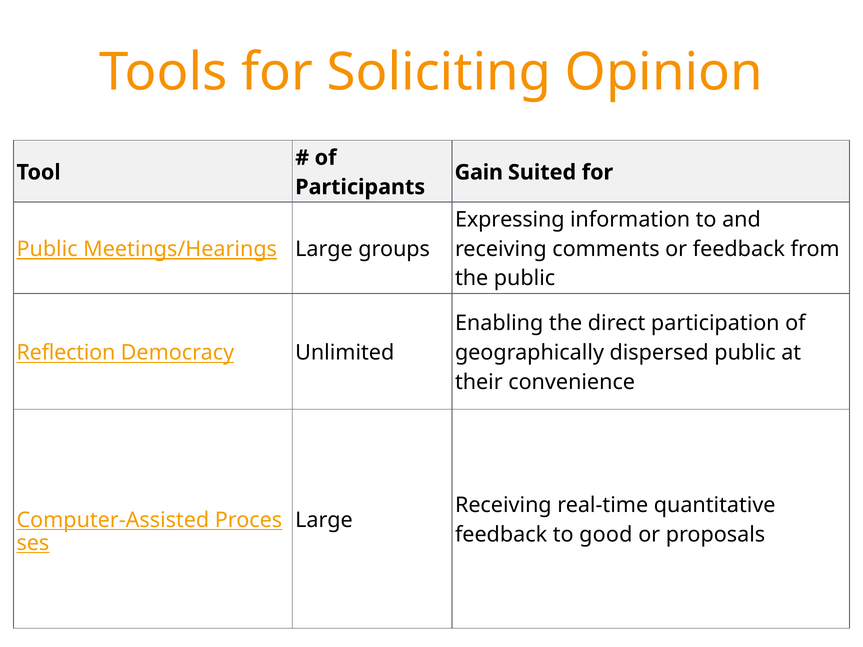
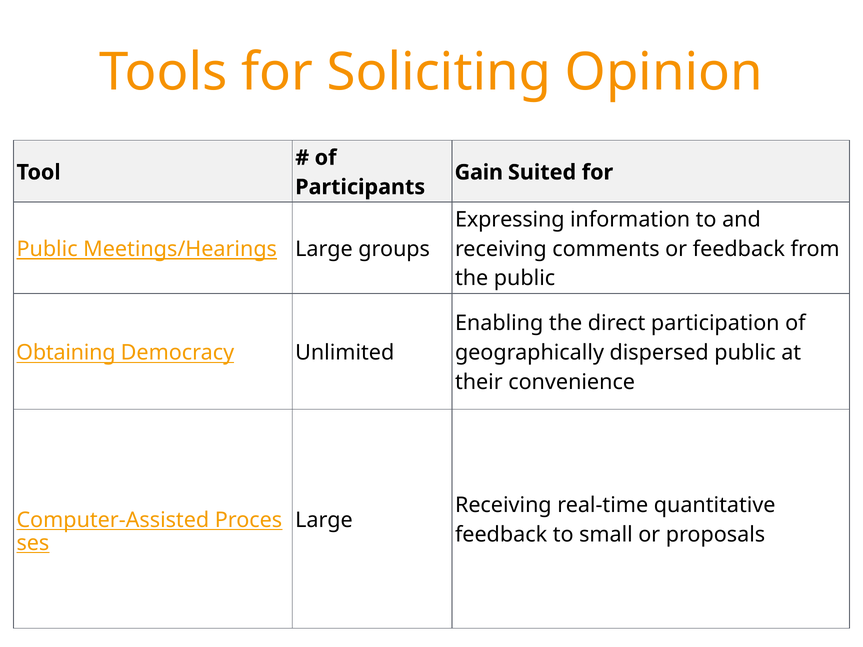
Reflection: Reflection -> Obtaining (66, 353)
good: good -> small (606, 535)
